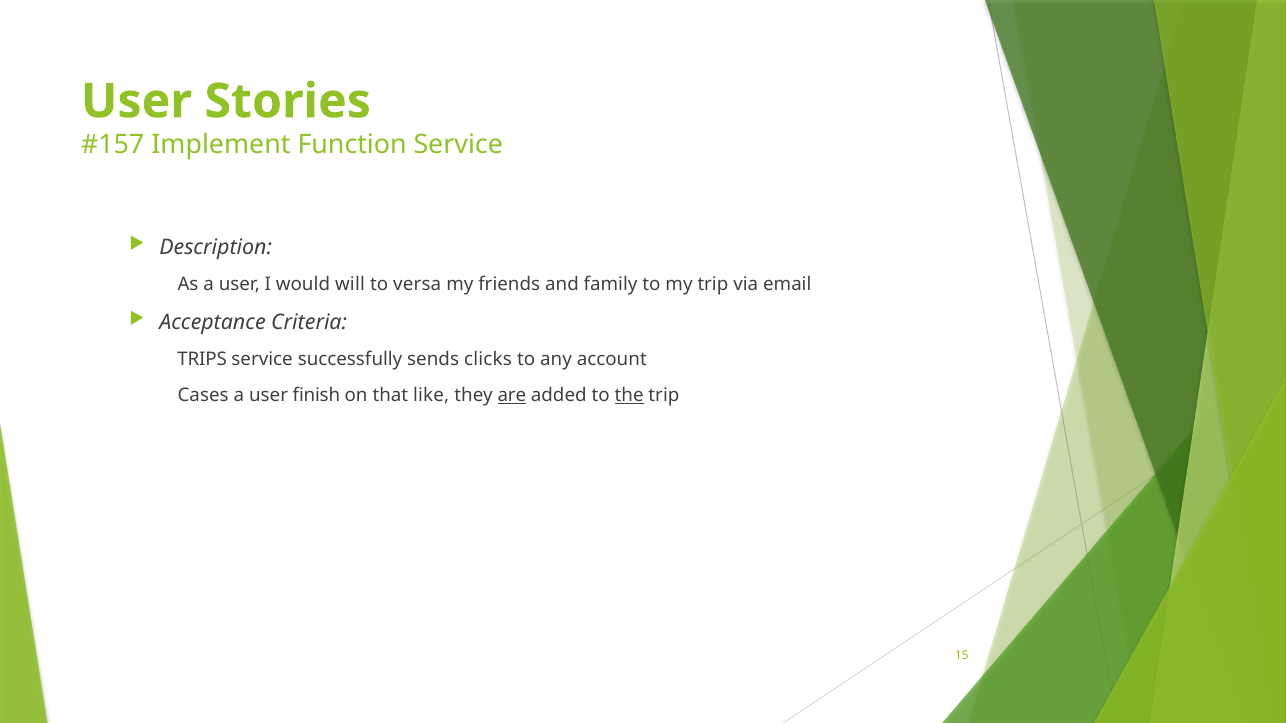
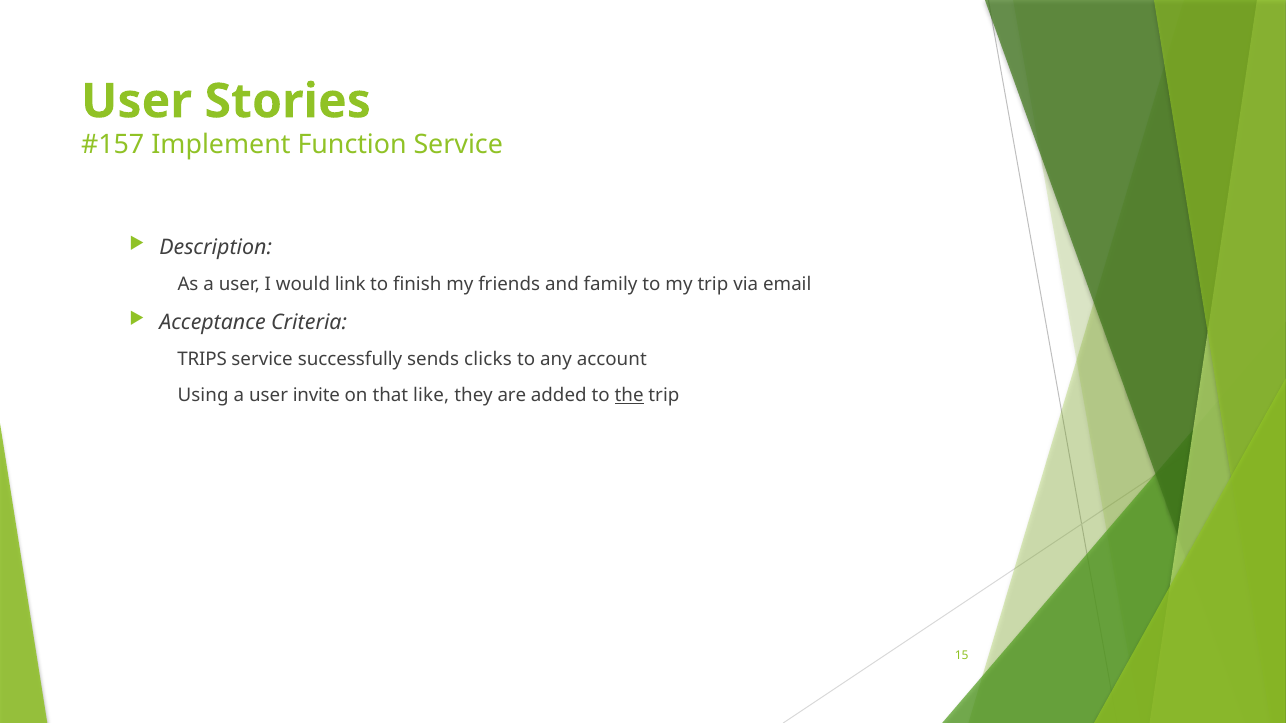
will: will -> link (350, 284)
versa: versa -> finish (417, 284)
Cases: Cases -> Using (203, 395)
finish: finish -> invite (316, 395)
are underline: present -> none (512, 395)
